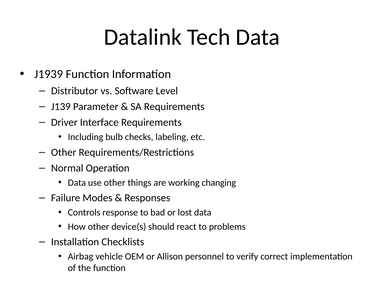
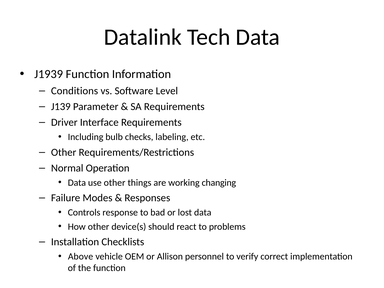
Distributor: Distributor -> Conditions (75, 91)
Airbag: Airbag -> Above (81, 257)
